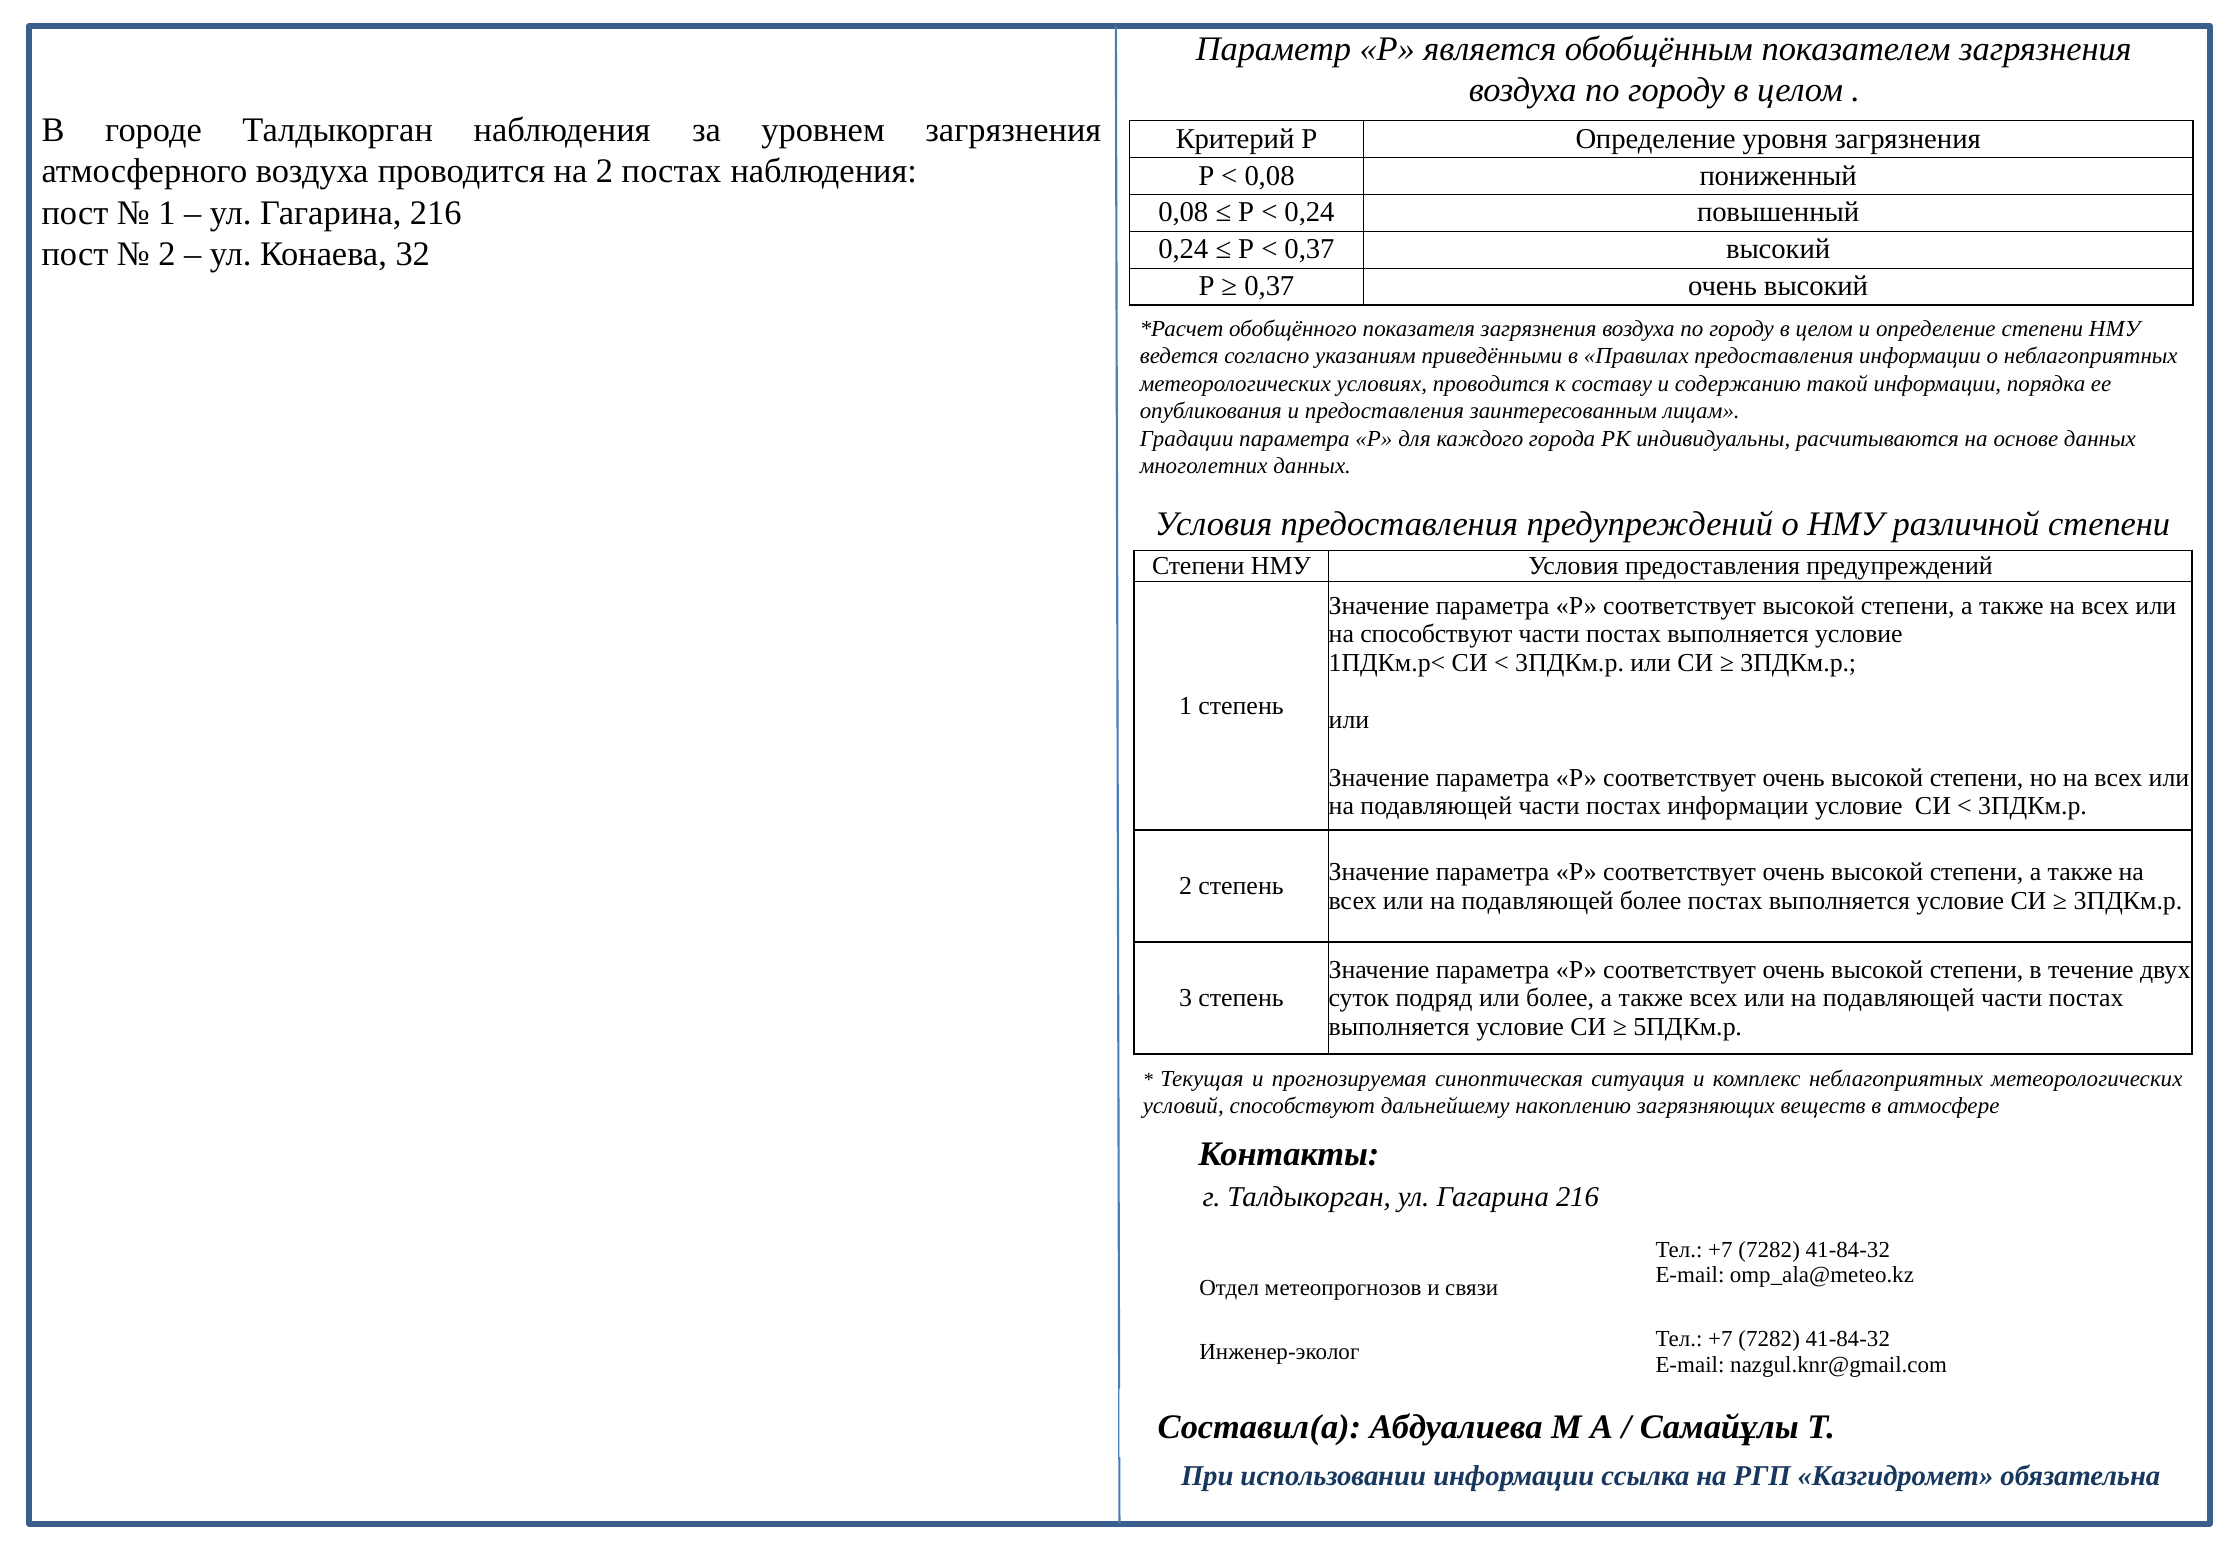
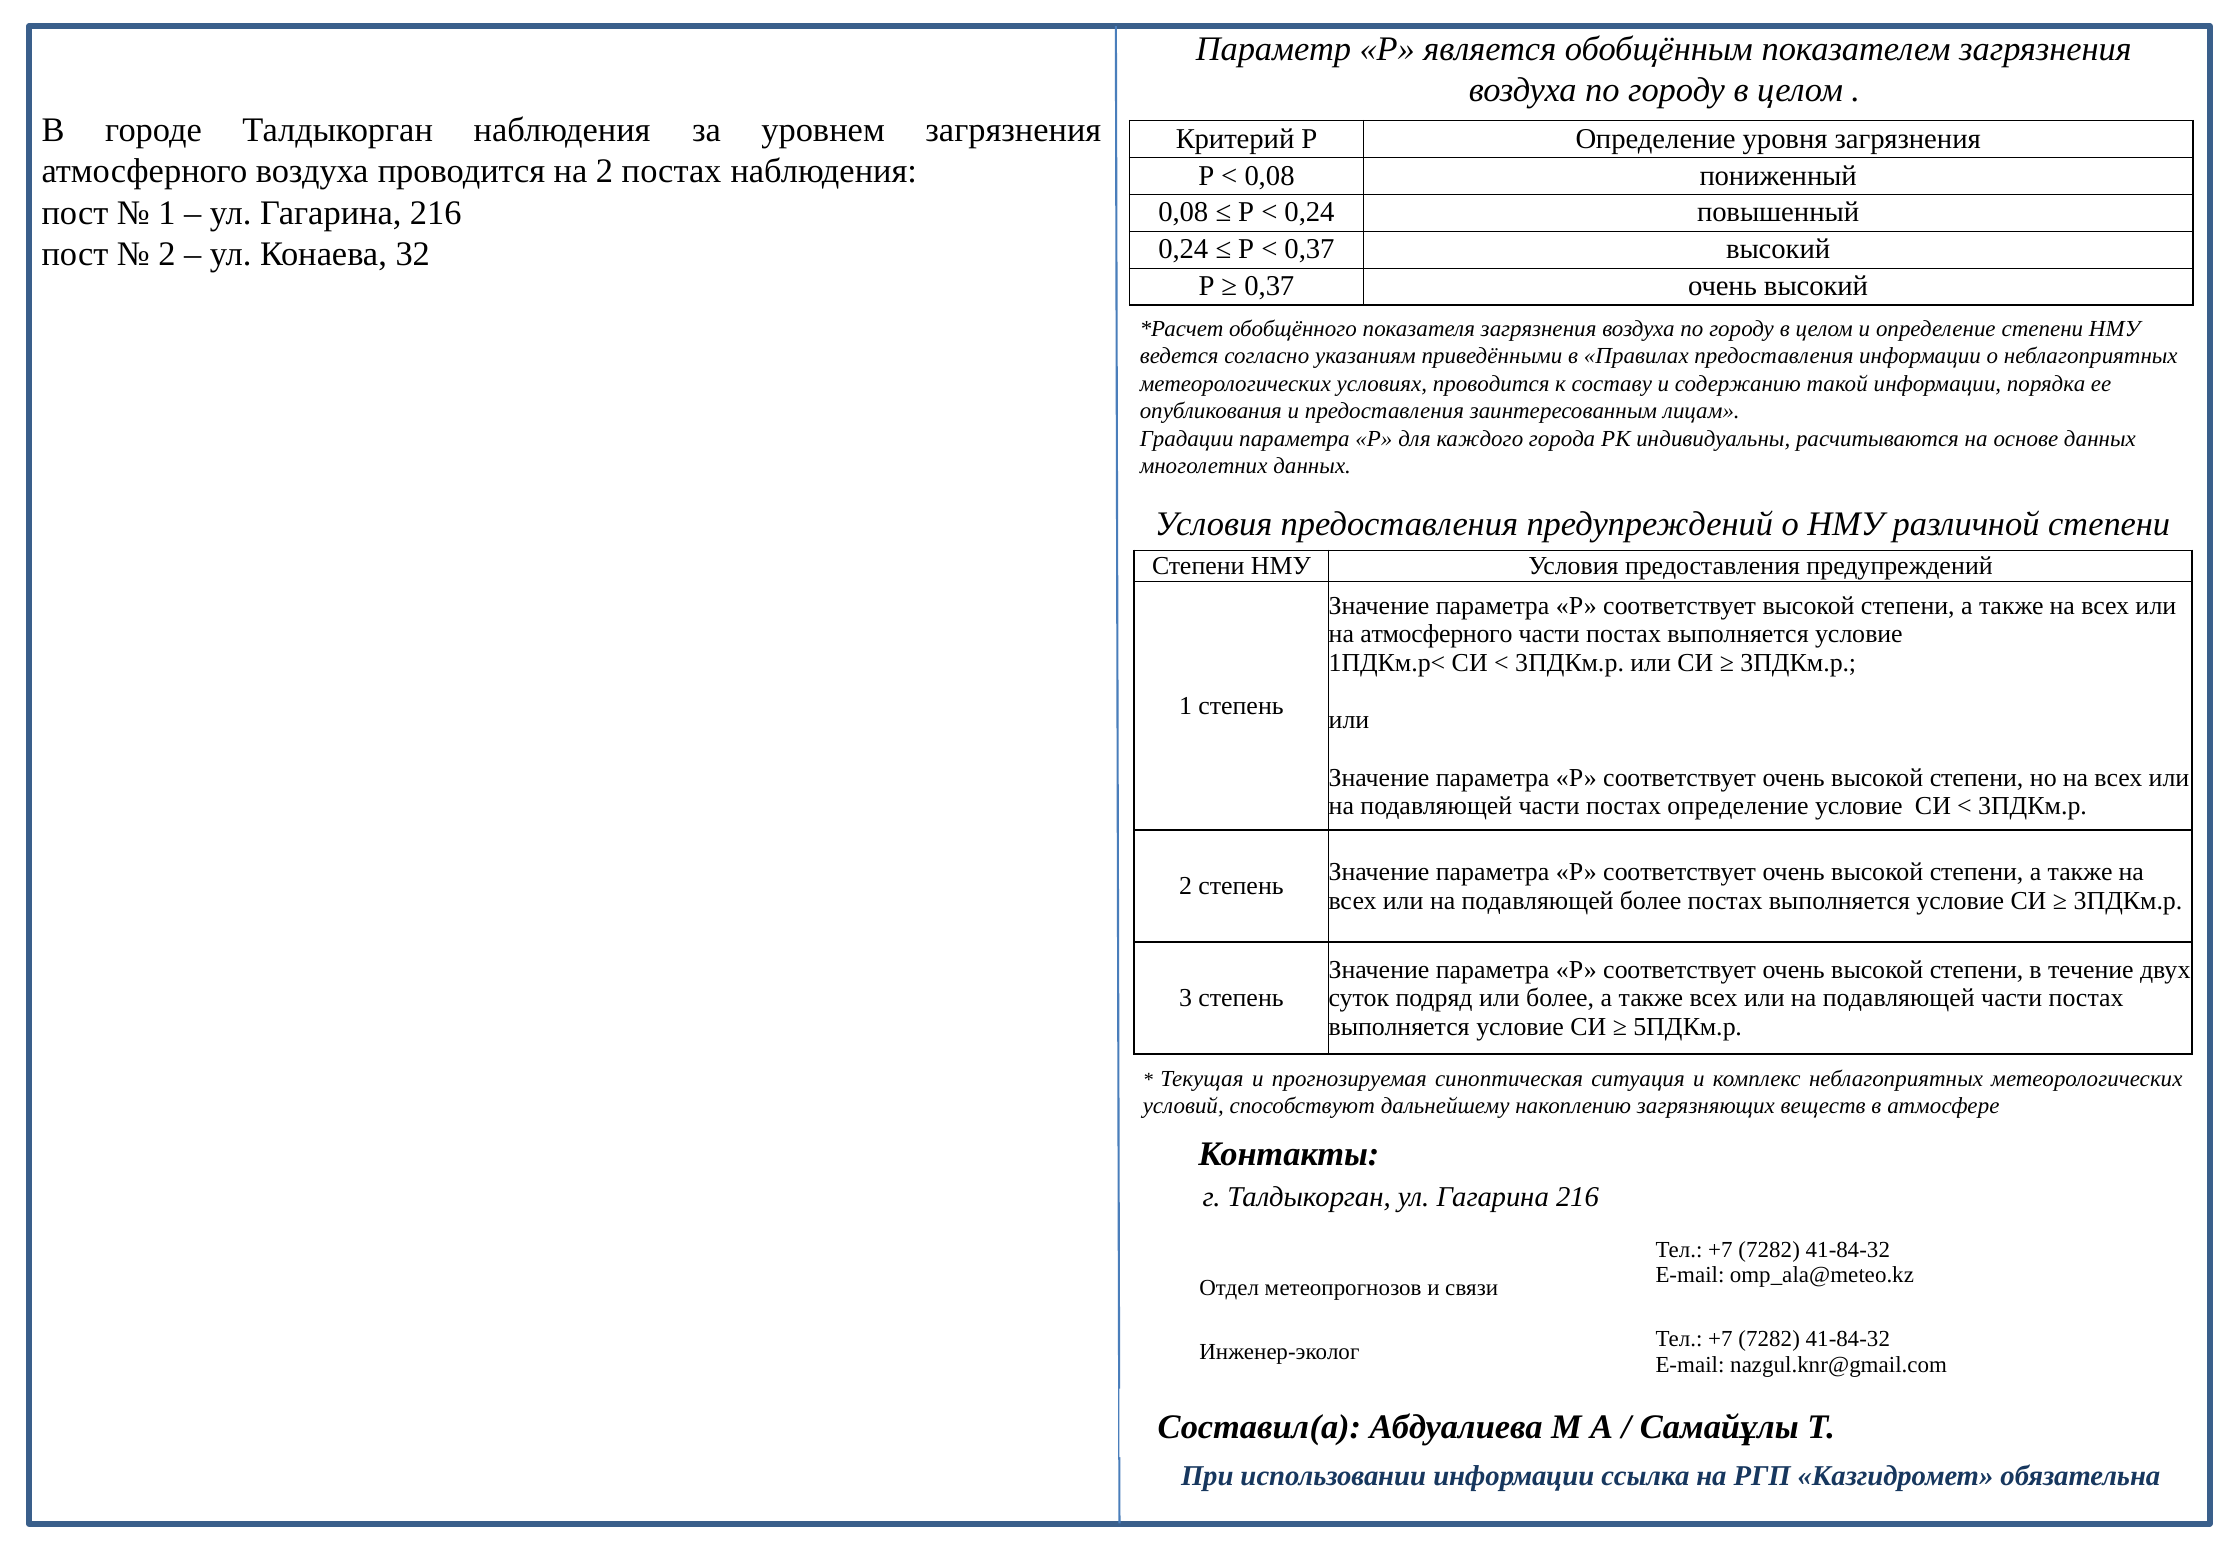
на способствуют: способствуют -> атмосферного (1436, 634)
постах информации: информации -> определение (1738, 806)
